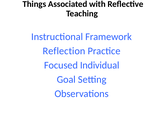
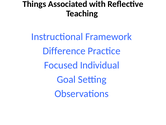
Reflection: Reflection -> Difference (64, 51)
